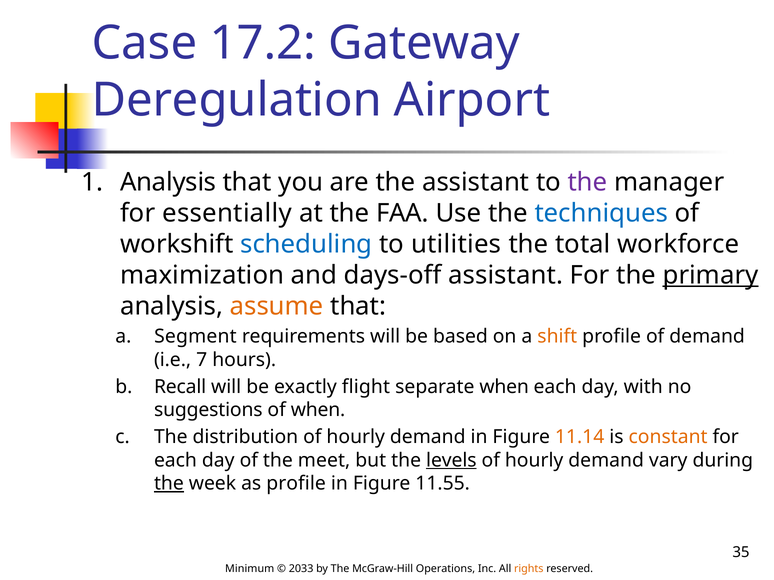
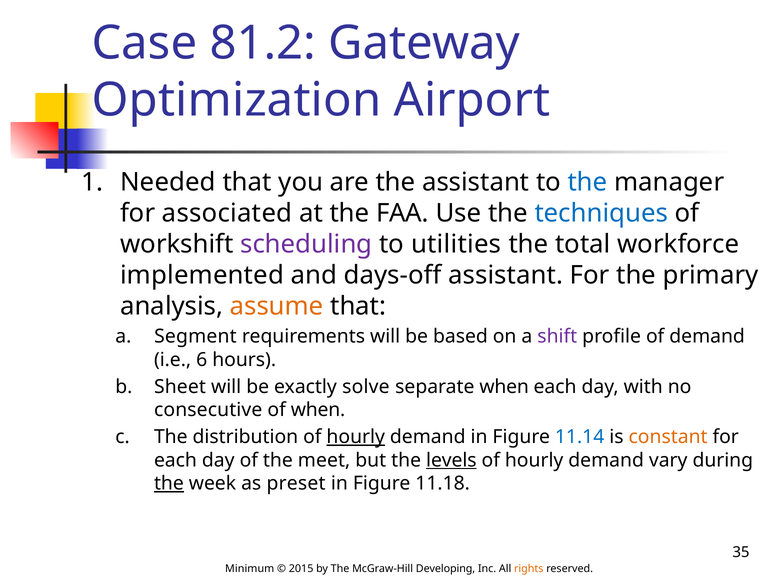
17.2: 17.2 -> 81.2 (263, 43)
Deregulation: Deregulation -> Optimization (237, 100)
Analysis: Analysis -> Needed (168, 182)
the colour: purple -> blue (588, 182)
essentially: essentially -> associated (227, 213)
scheduling colour: blue -> purple (306, 244)
maximization: maximization -> implemented (202, 275)
primary underline: present -> none (711, 275)
shift colour: orange -> purple (557, 337)
7: 7 -> 6 (202, 360)
Recall: Recall -> Sheet (180, 387)
flight: flight -> solve (366, 387)
suggestions: suggestions -> consecutive (208, 410)
hourly underline: none -> present (356, 437)
11.14 colour: orange -> blue (580, 437)
as profile: profile -> preset (296, 484)
11.55: 11.55 -> 11.18 (443, 484)
2033: 2033 -> 2015 (301, 569)
Operations: Operations -> Developing (446, 569)
